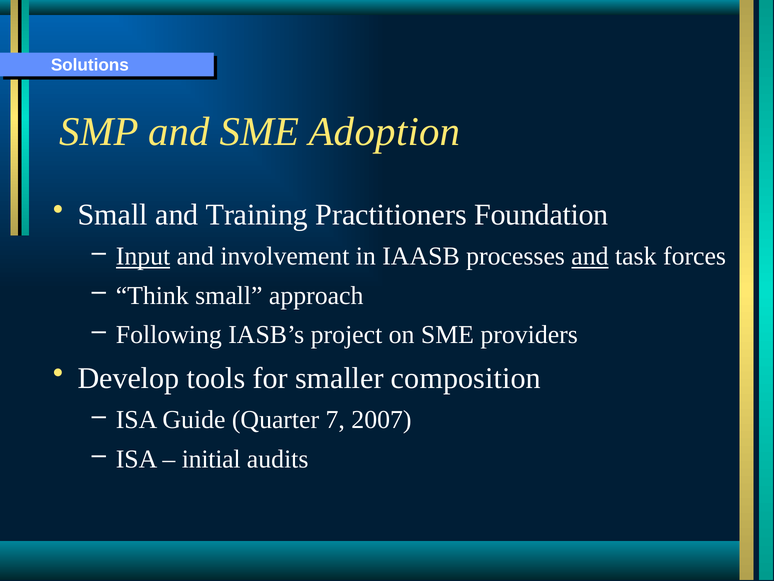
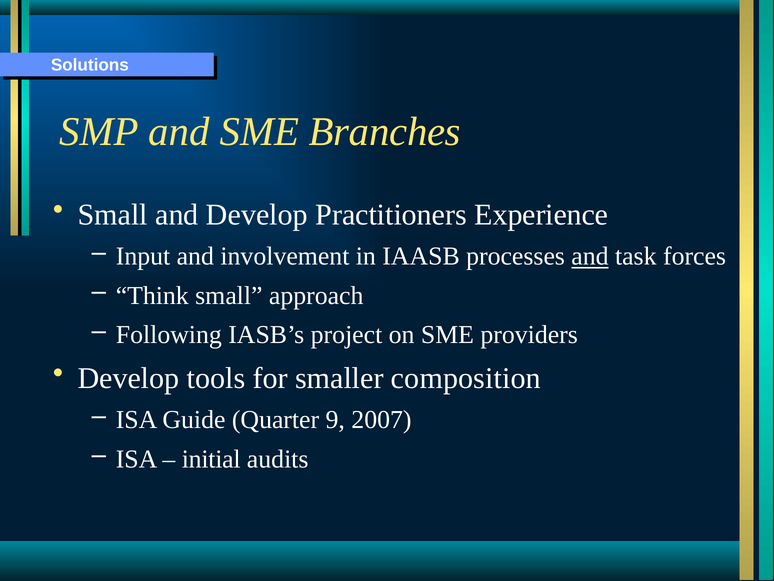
Adoption: Adoption -> Branches (385, 132)
and Training: Training -> Develop (257, 215)
Foundation: Foundation -> Experience (541, 215)
Input underline: present -> none (143, 256)
7: 7 -> 9 (335, 420)
